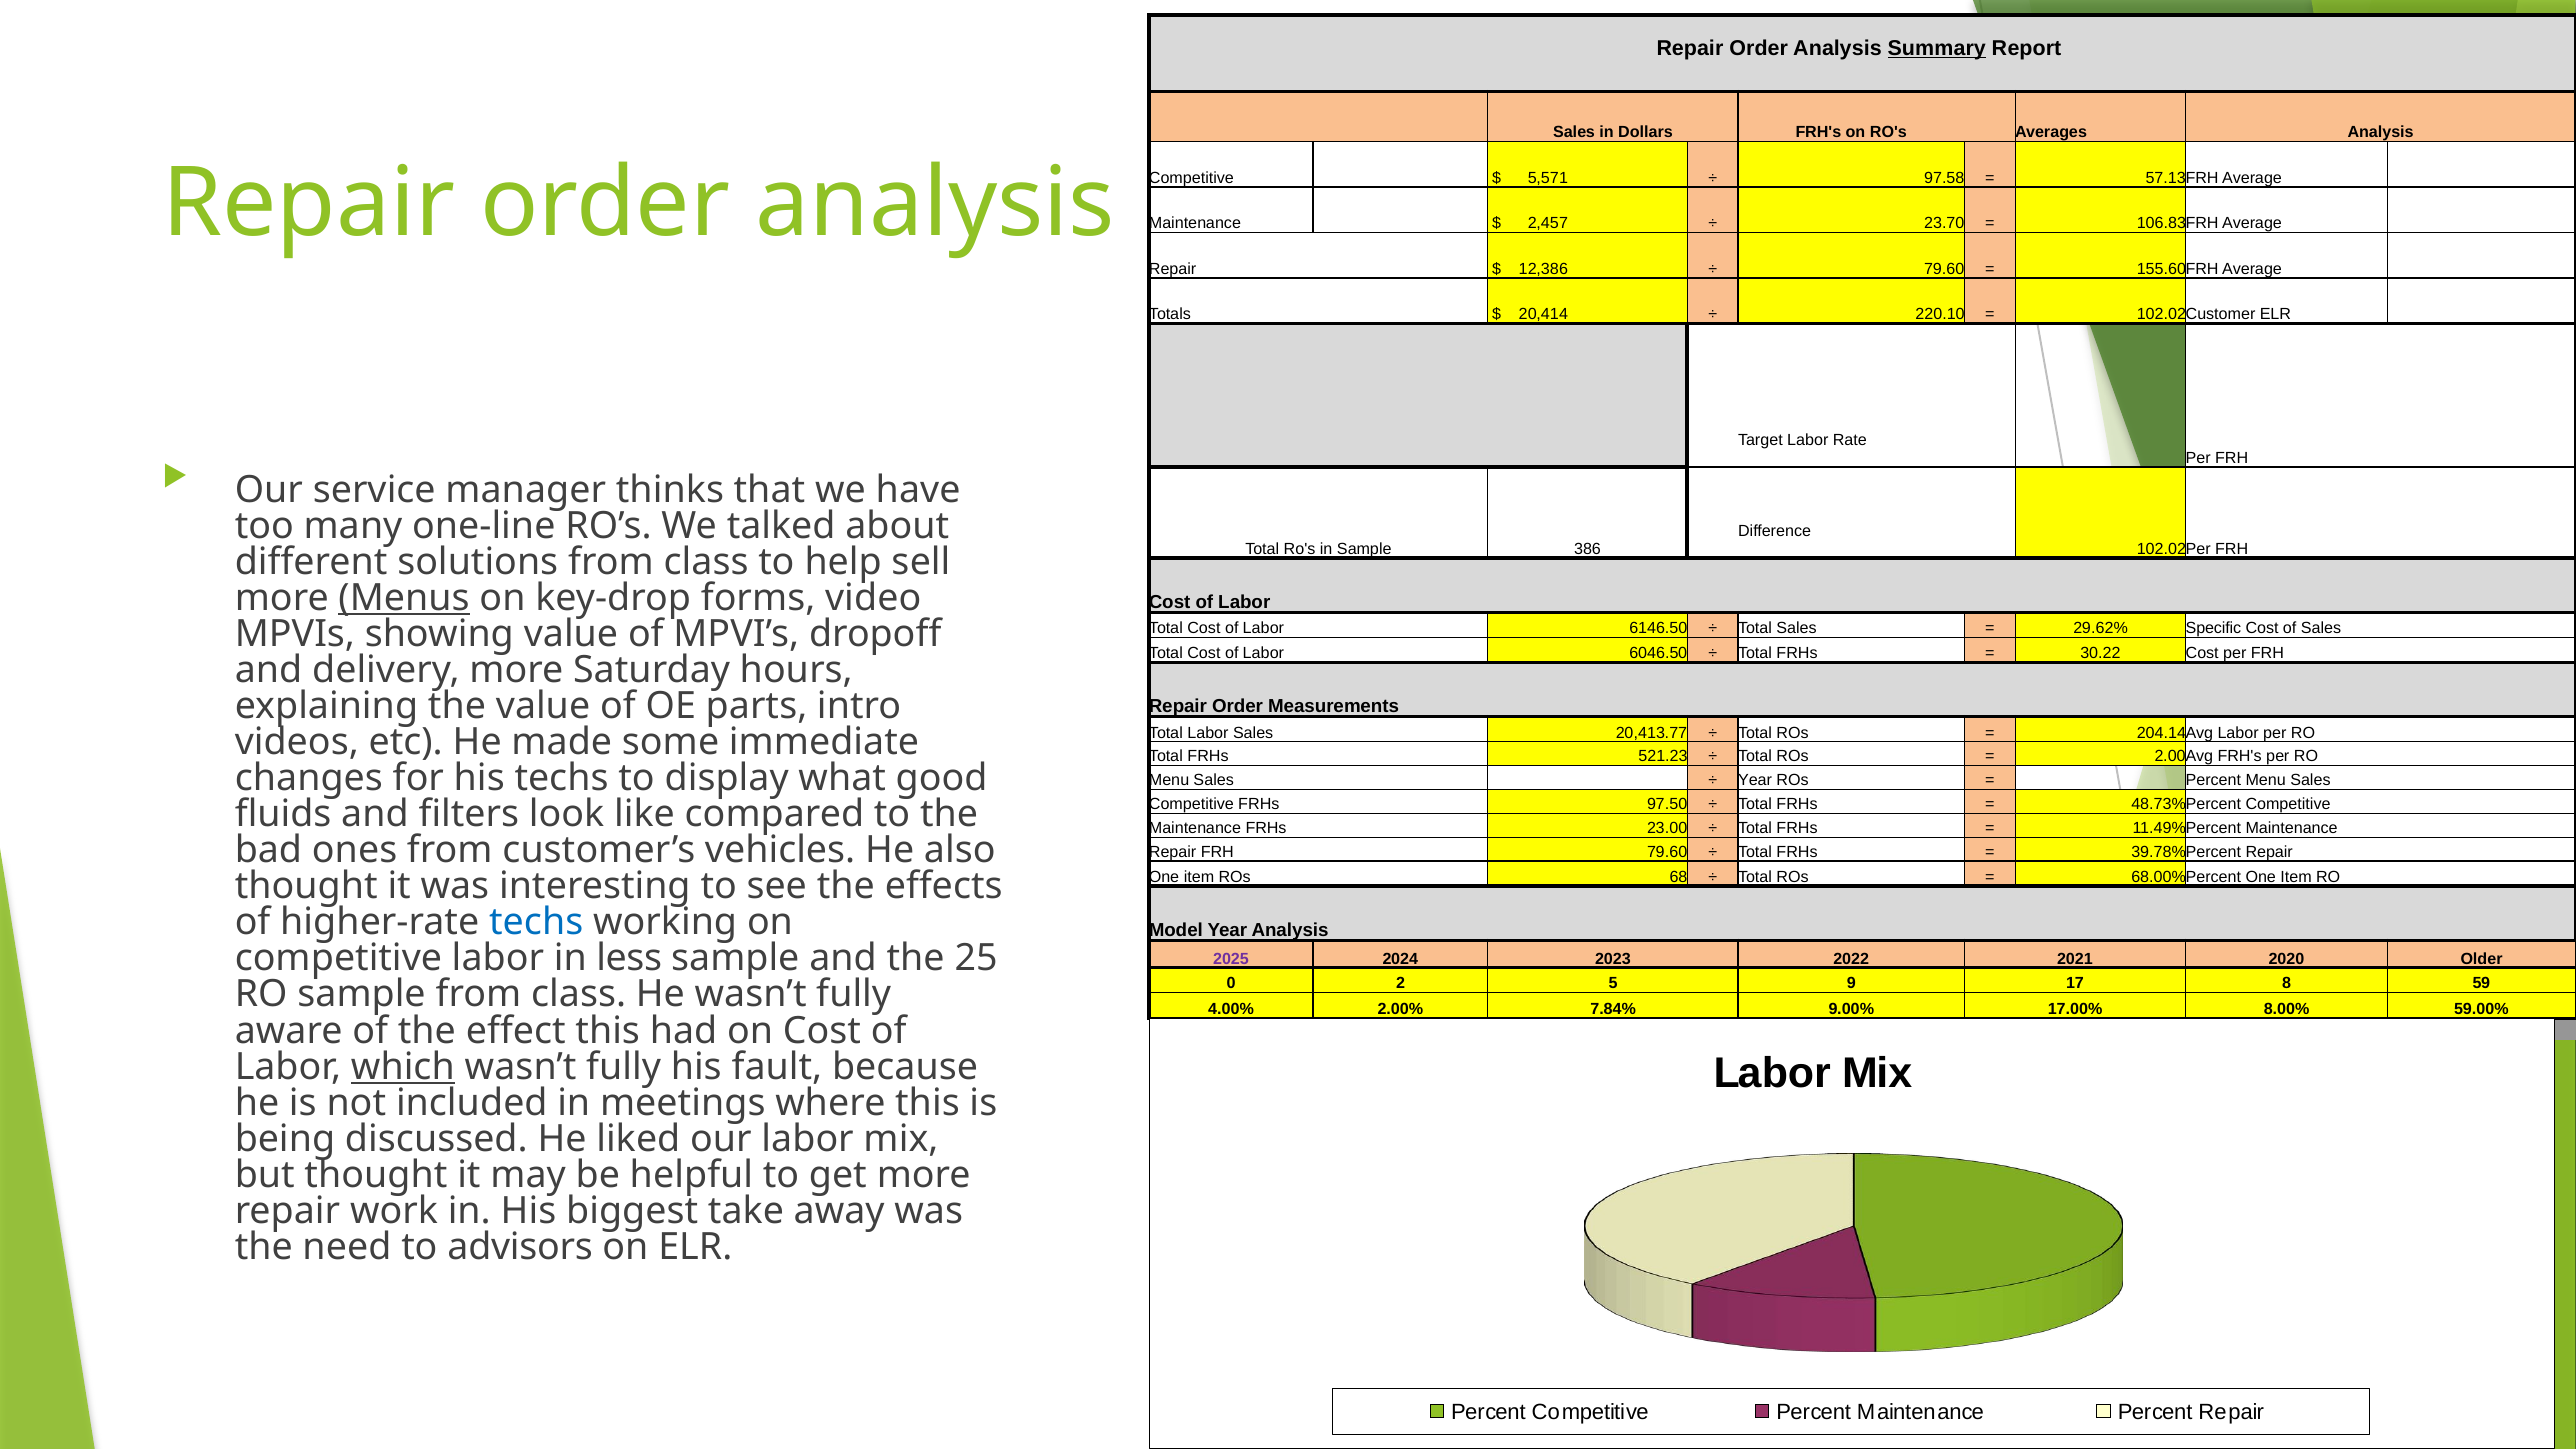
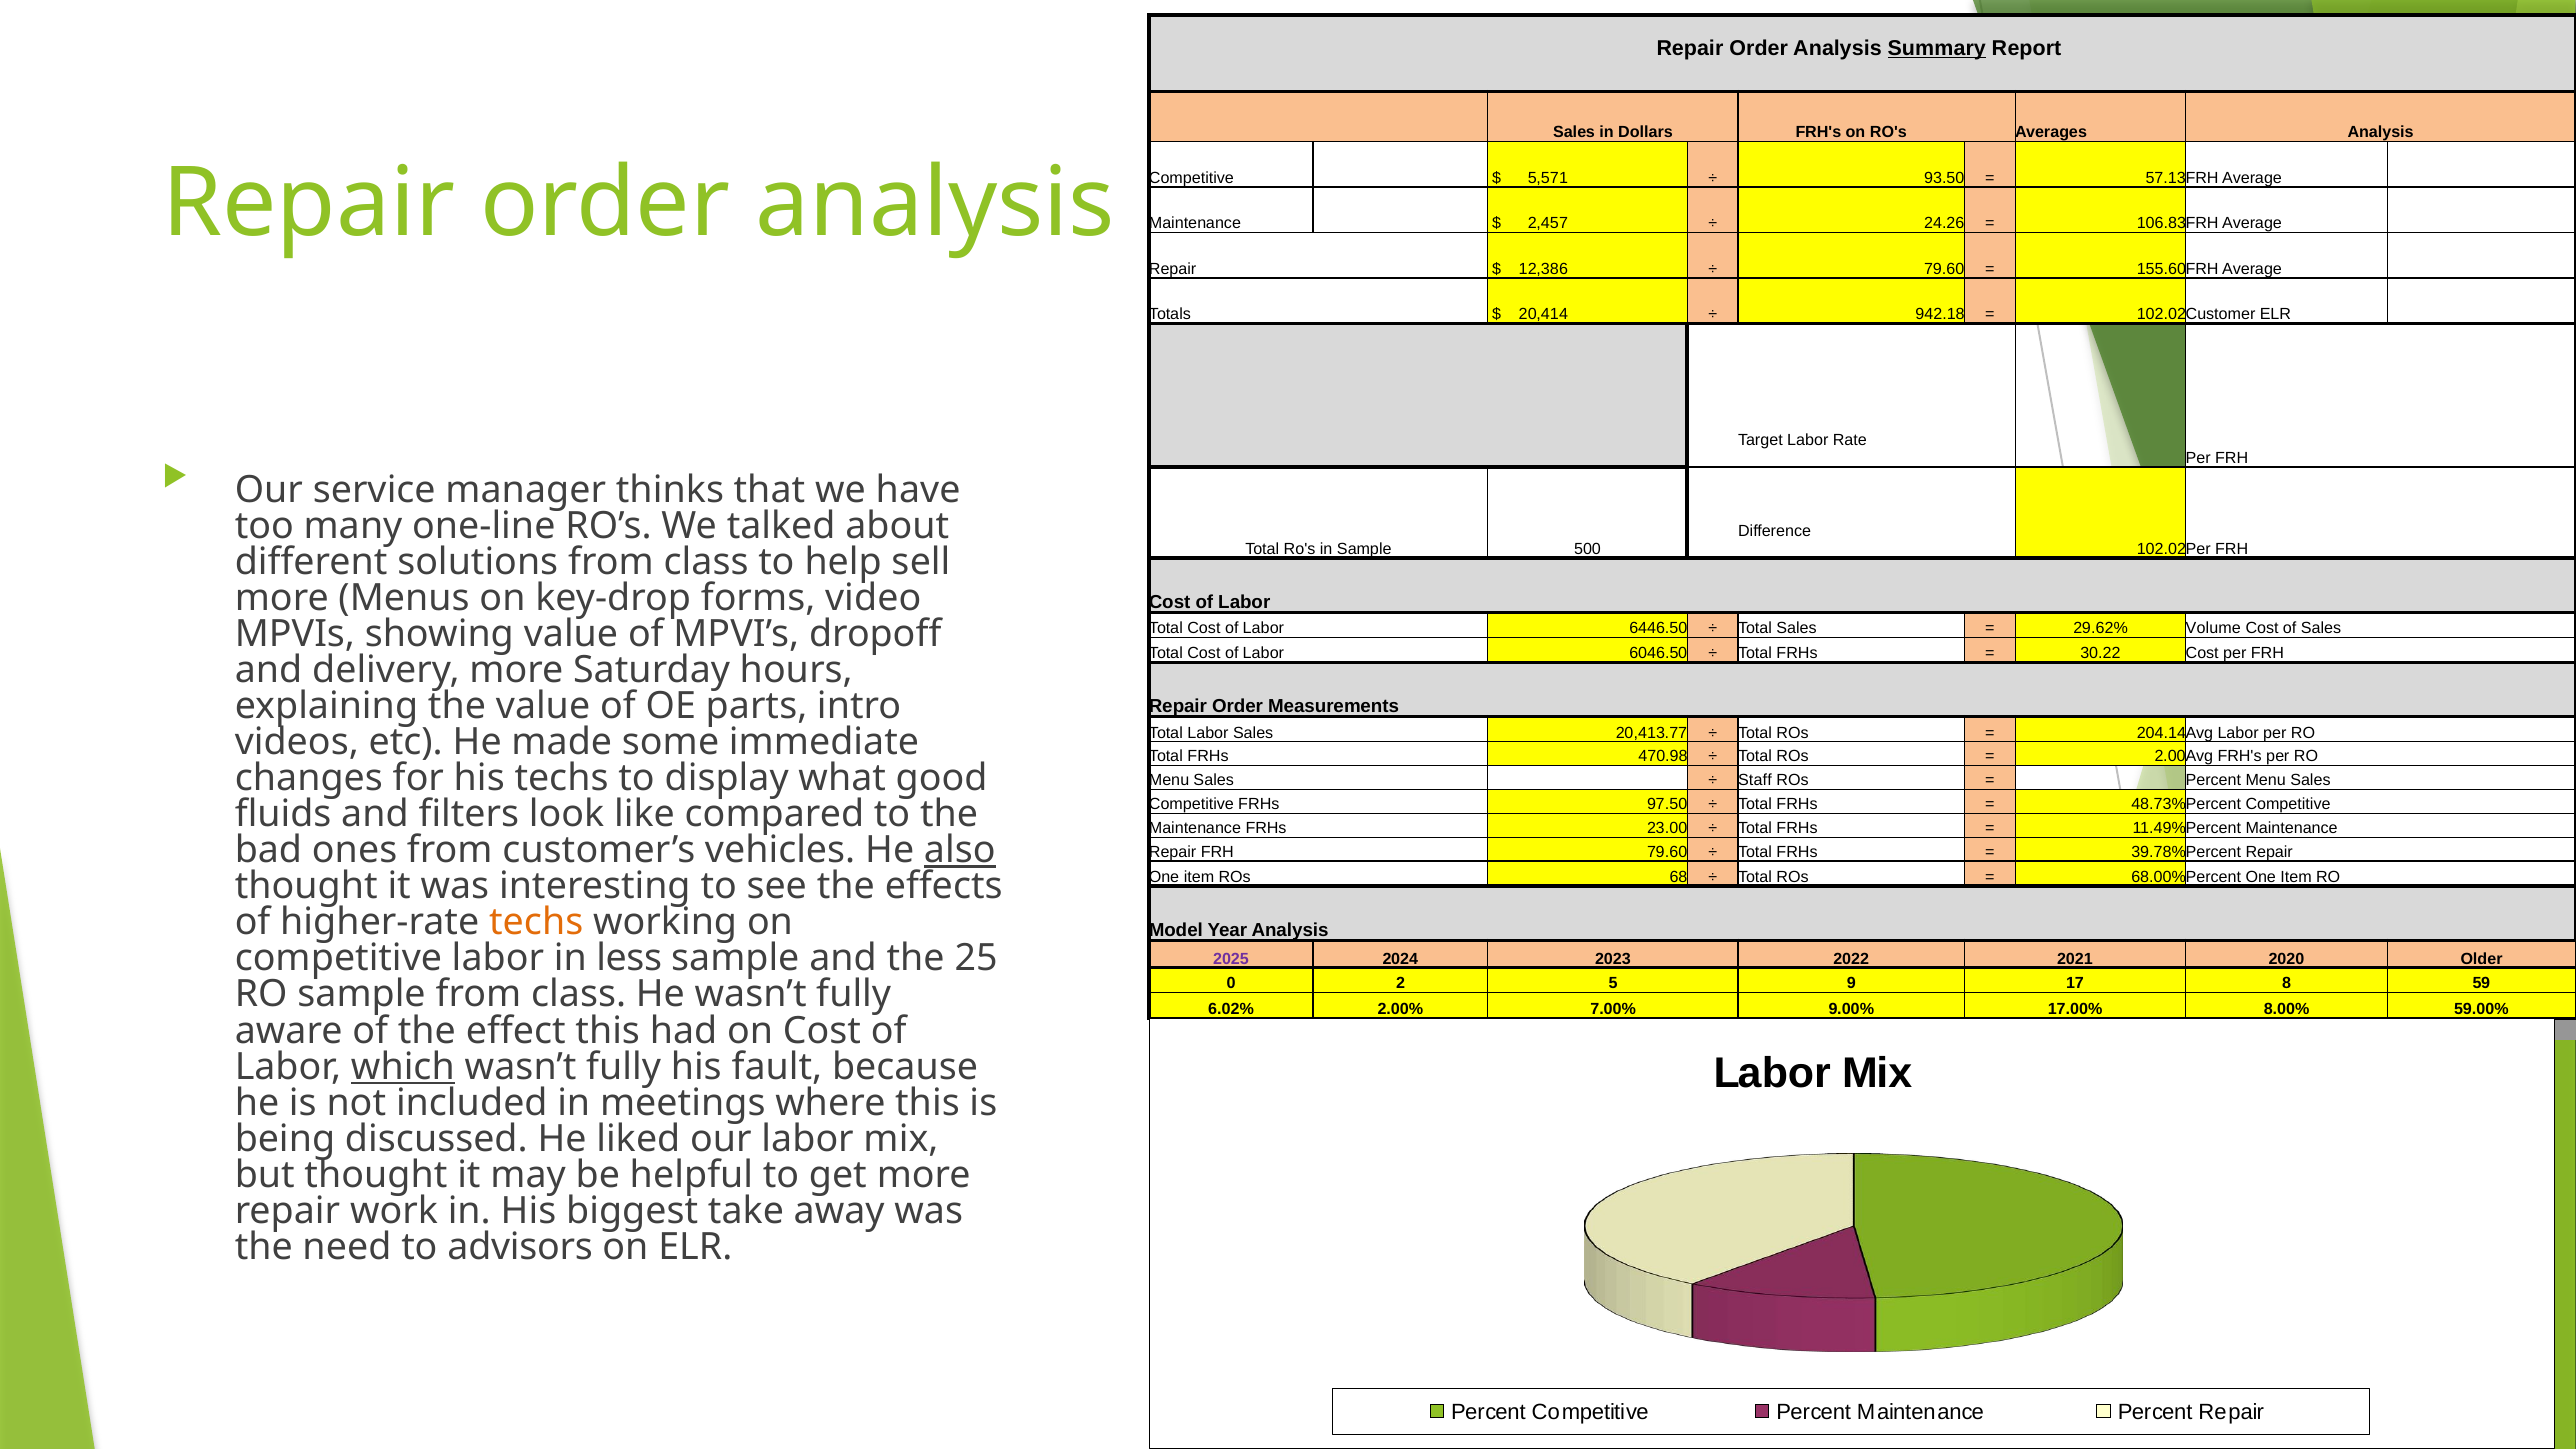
97.58: 97.58 -> 93.50 (1944, 178)
23.70: 23.70 -> 24.26 (1944, 224)
220.10: 220.10 -> 942.18 (1940, 315)
386: 386 -> 500 (1588, 549)
Menus underline: present -> none (404, 598)
6146.50: 6146.50 -> 6446.50 (1658, 629)
Specific: Specific -> Volume (2213, 629)
521.23: 521.23 -> 470.98 (1663, 757)
Year: Year -> Staff (1755, 780)
also underline: none -> present (960, 850)
techs colour: blue -> orange (536, 922)
4.00%: 4.00% -> 6.02% (1231, 1010)
7.84%: 7.84% -> 7.00% (1613, 1010)
